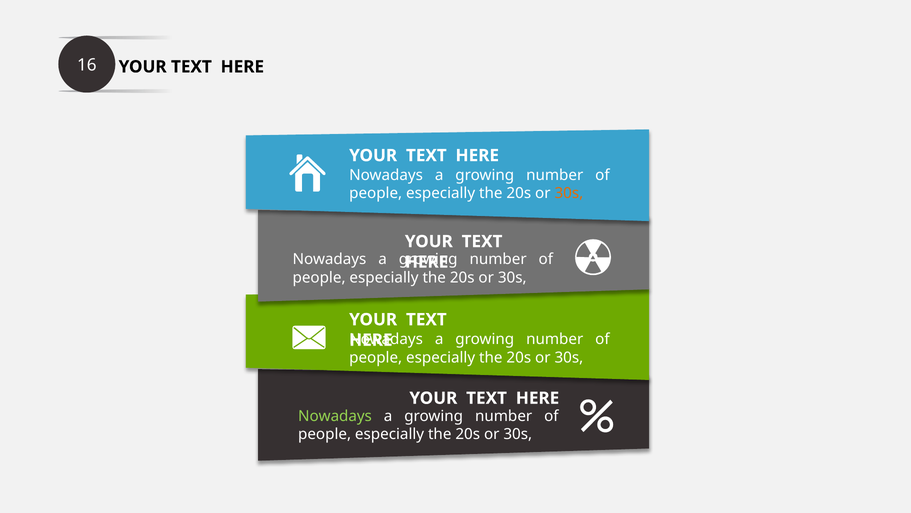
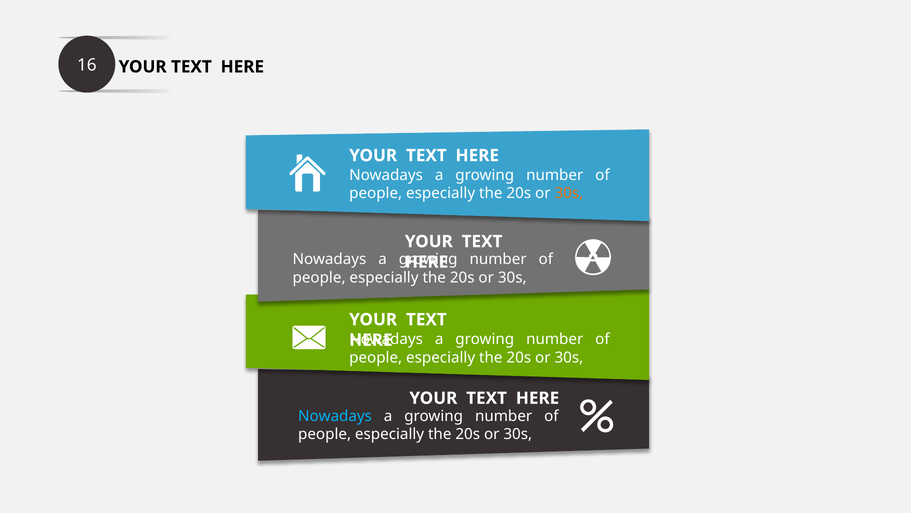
Nowadays colour: light green -> light blue (335, 416)
